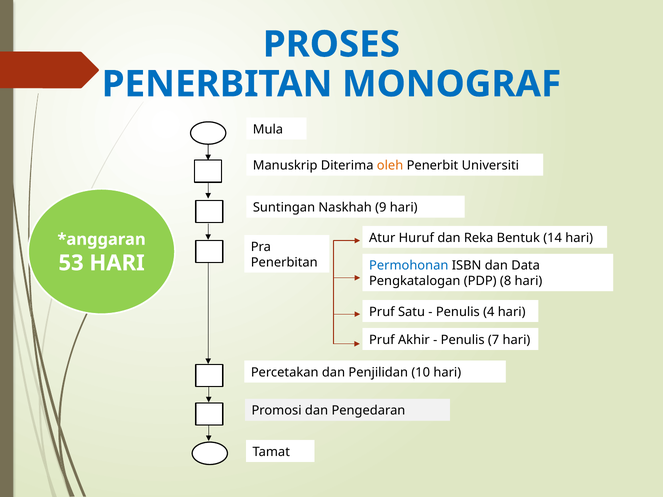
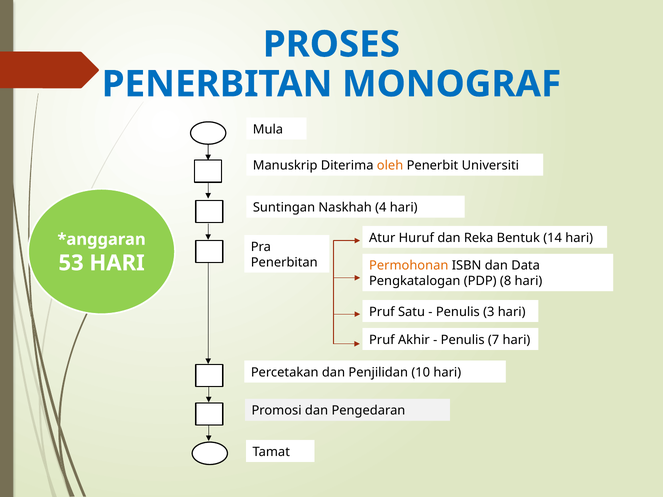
9: 9 -> 4 (381, 208)
Permohonan colour: blue -> orange (409, 266)
4: 4 -> 3 (489, 312)
